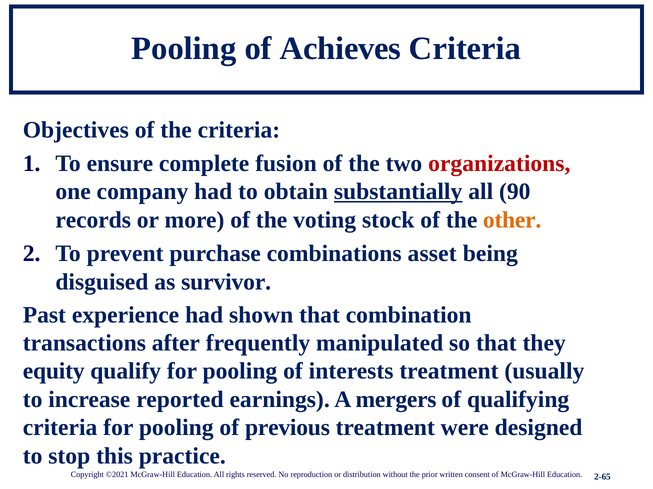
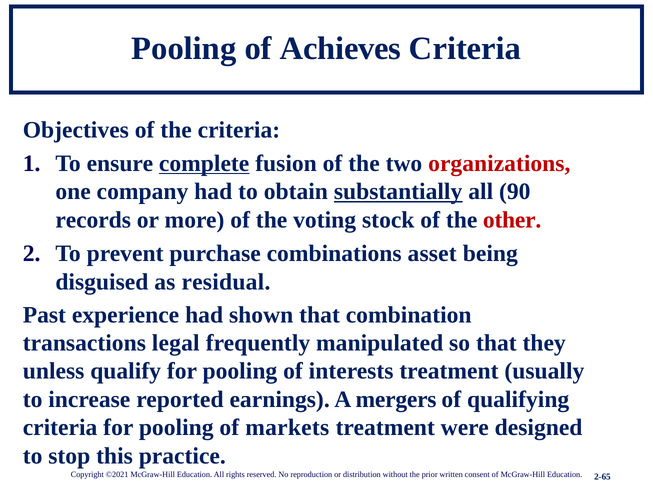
complete underline: none -> present (204, 164)
other colour: orange -> red (512, 220)
survivor: survivor -> residual (226, 282)
after: after -> legal (176, 344)
equity: equity -> unless (54, 372)
previous: previous -> markets (287, 428)
